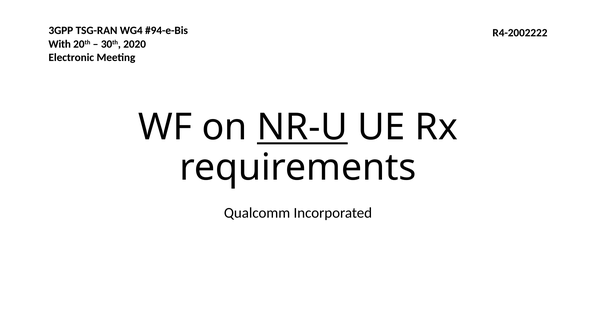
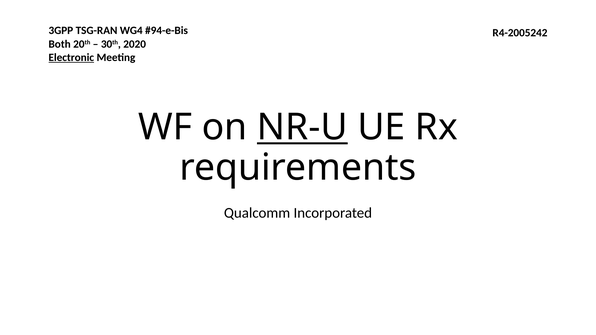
R4-2002222: R4-2002222 -> R4-2005242 (520, 33)
With: With -> Both (60, 44)
Electronic underline: none -> present (71, 57)
